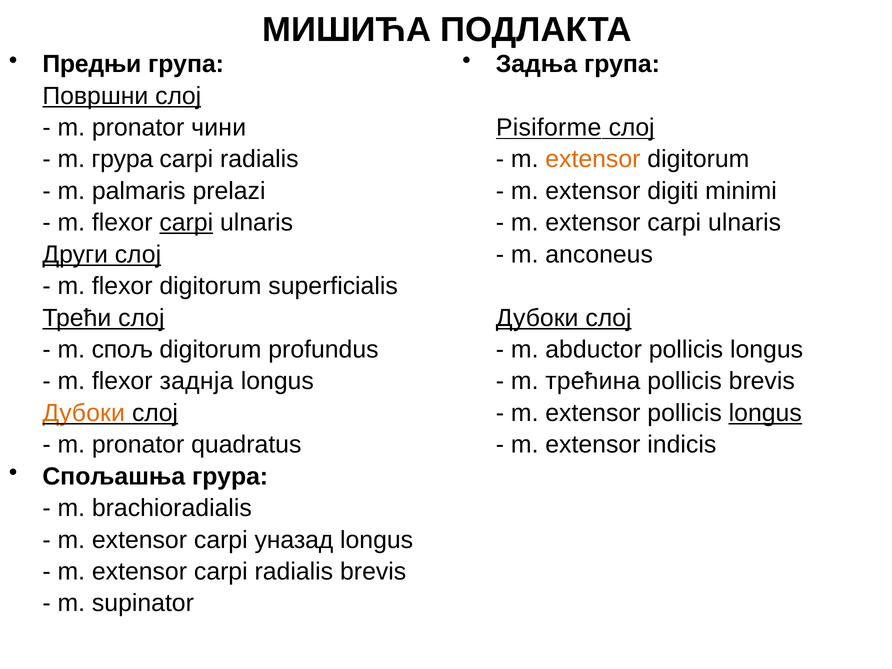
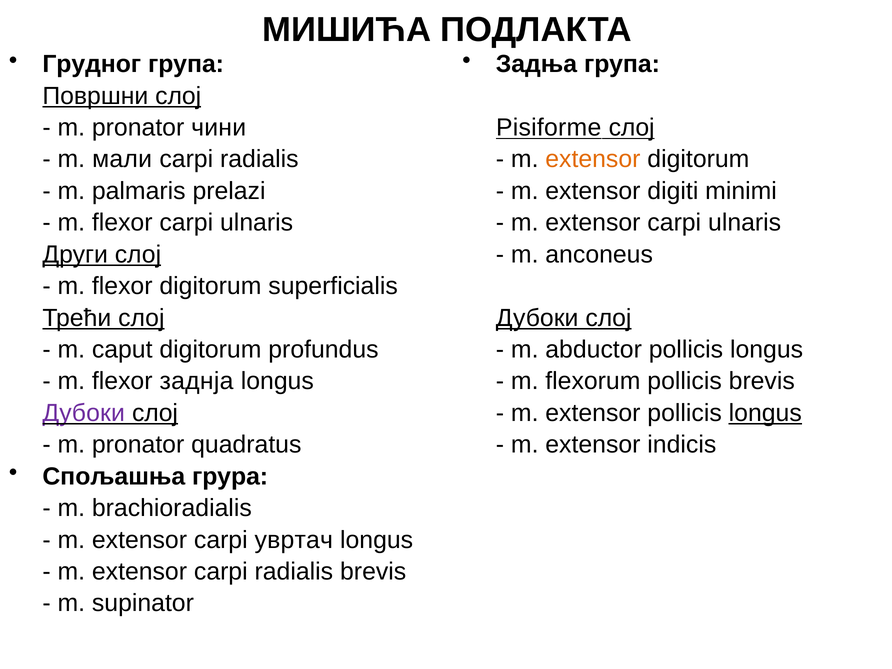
Предњи: Предњи -> Грудног (92, 64)
m груpa: груpa -> мали (122, 159)
carpi underline: present -> none (186, 223)
спољ: спољ -> caput (122, 350)
трећина: трећина -> flexorum (593, 381)
Дубоки colour: orange -> purple (84, 413)
уназад: уназад -> увртач (294, 540)
